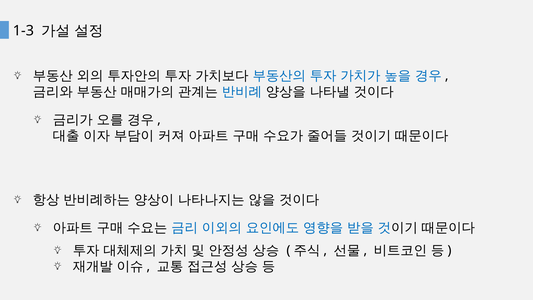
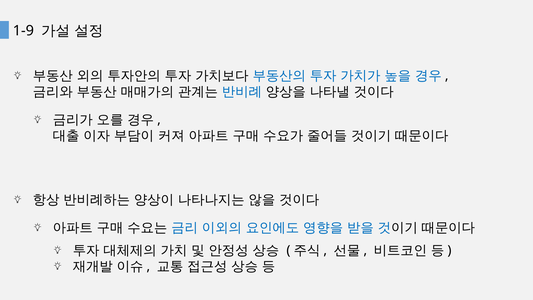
1-3: 1-3 -> 1-9 (23, 31)
